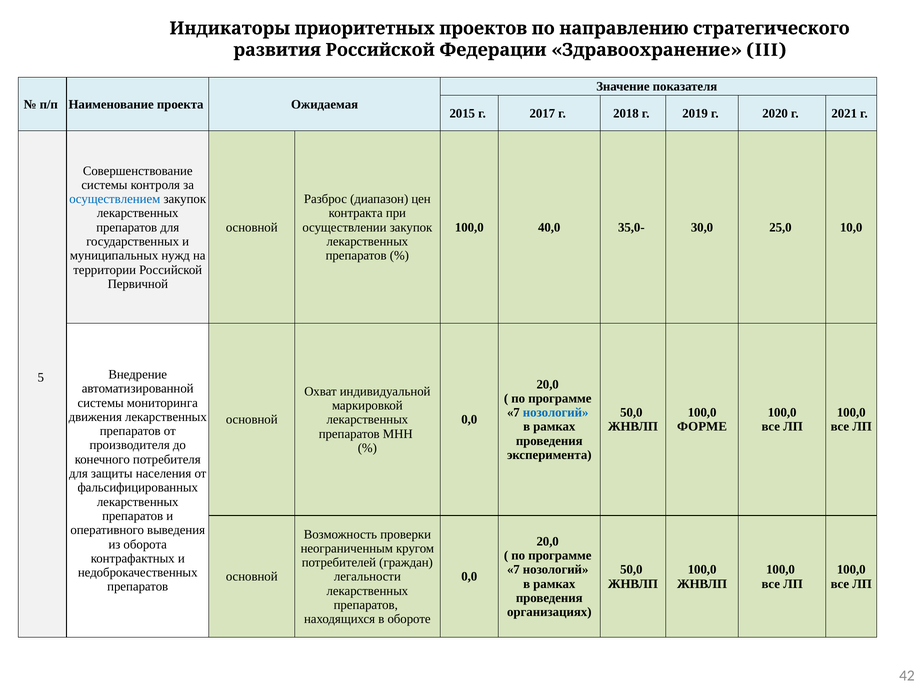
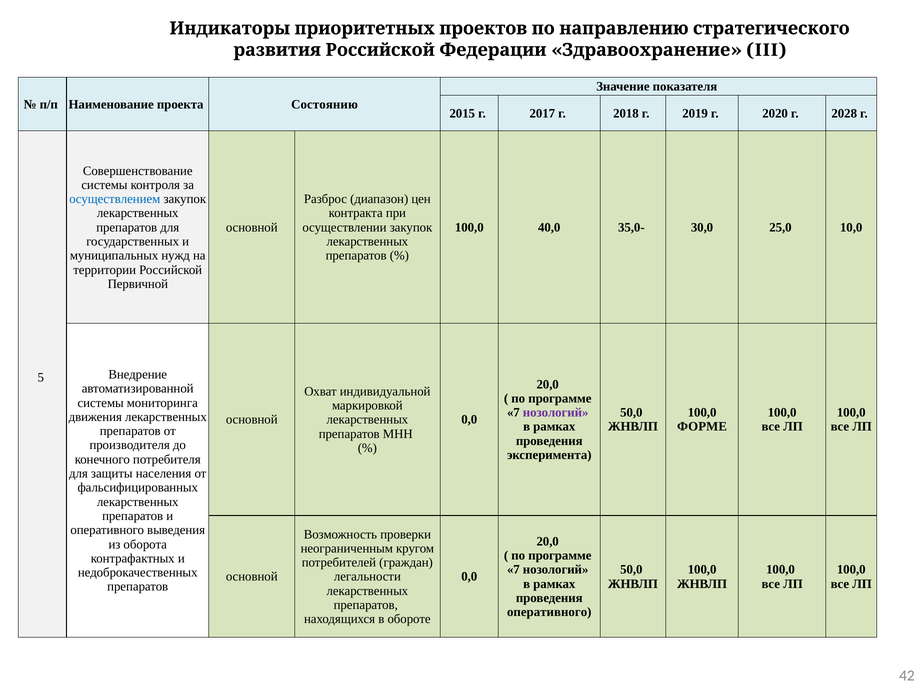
Ожидаемая: Ожидаемая -> Состоянию (324, 104)
2021: 2021 -> 2028 (844, 113)
нозологий colour: blue -> purple (556, 413)
организациях: организациях -> оперативного (549, 612)
